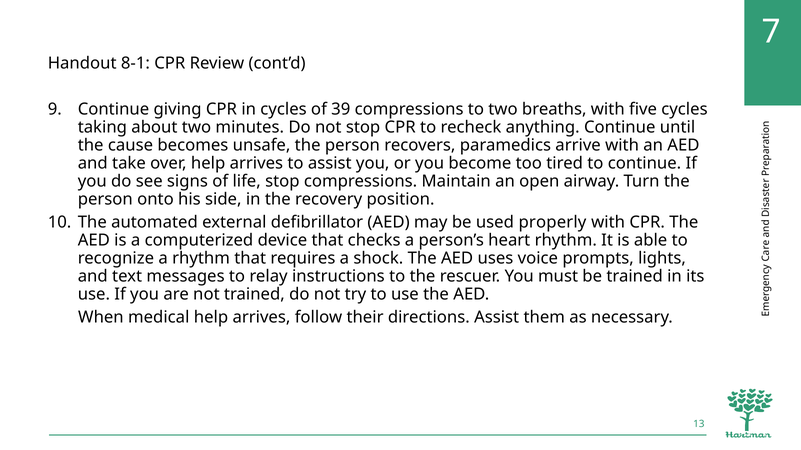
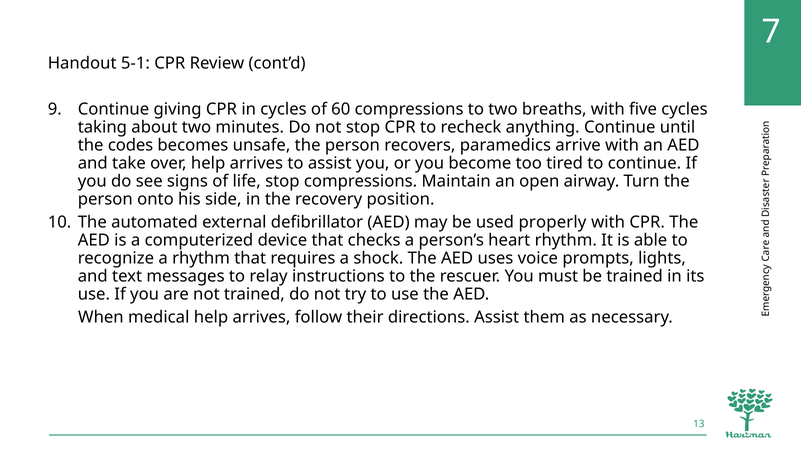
8-1: 8-1 -> 5-1 (135, 63)
39: 39 -> 60 (341, 109)
cause: cause -> codes (131, 145)
